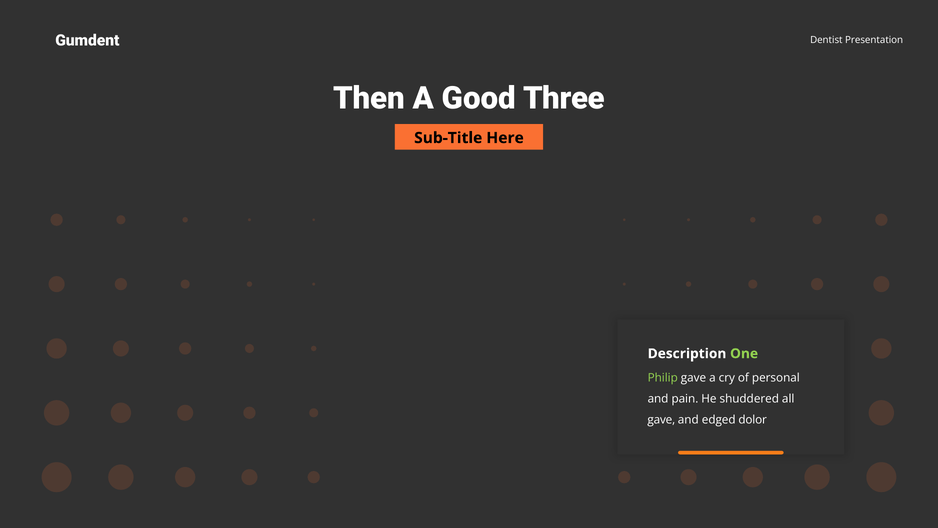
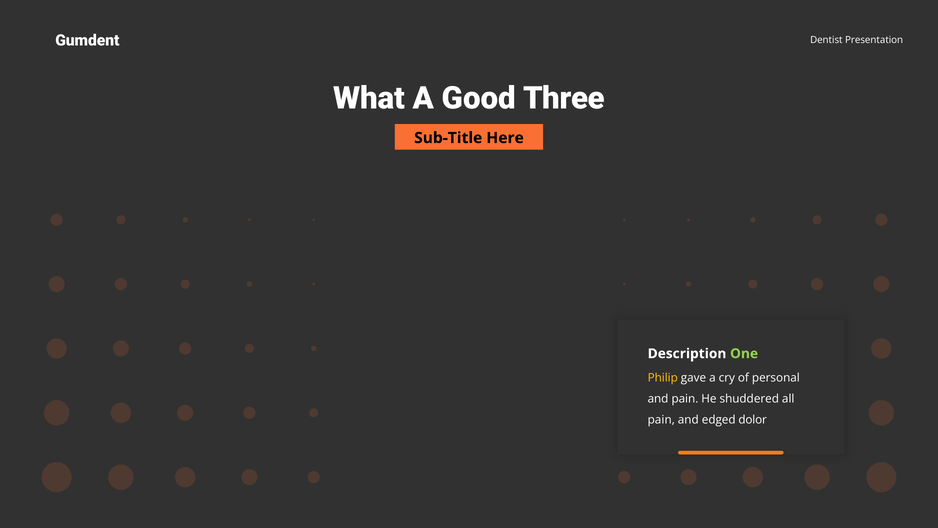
Then: Then -> What (369, 98)
Philip colour: light green -> yellow (663, 378)
gave: gave -> pain (661, 420)
